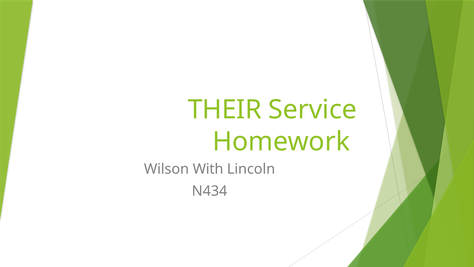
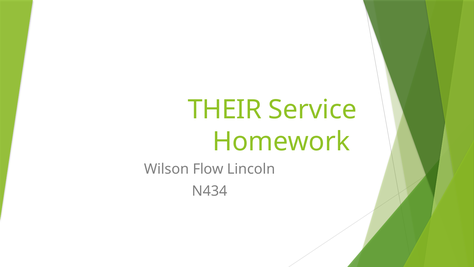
With: With -> Flow (208, 169)
